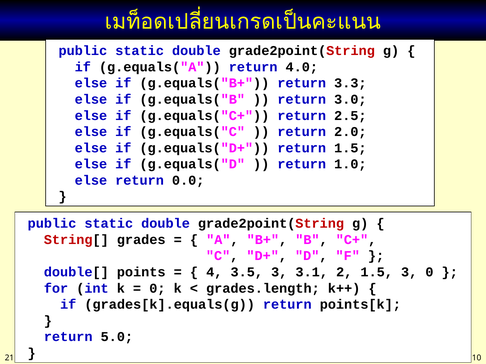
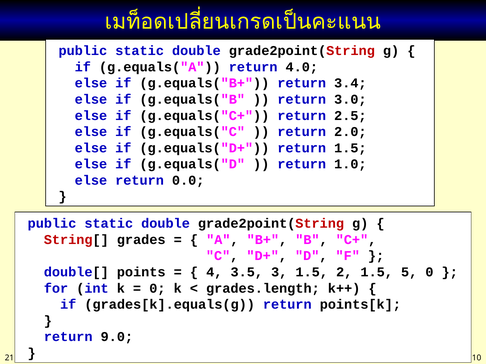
3.3: 3.3 -> 3.4 (350, 83)
3 3.1: 3.1 -> 1.5 (312, 272)
1.5 3: 3 -> 5 (409, 272)
5.0: 5.0 -> 9.0 (117, 337)
